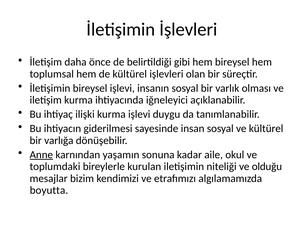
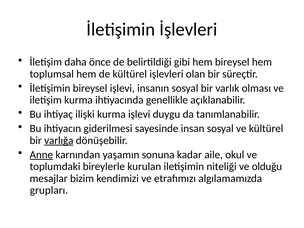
iğneleyici: iğneleyici -> genellikle (167, 100)
varlığa underline: none -> present (59, 140)
boyutta: boyutta -> grupları (49, 190)
